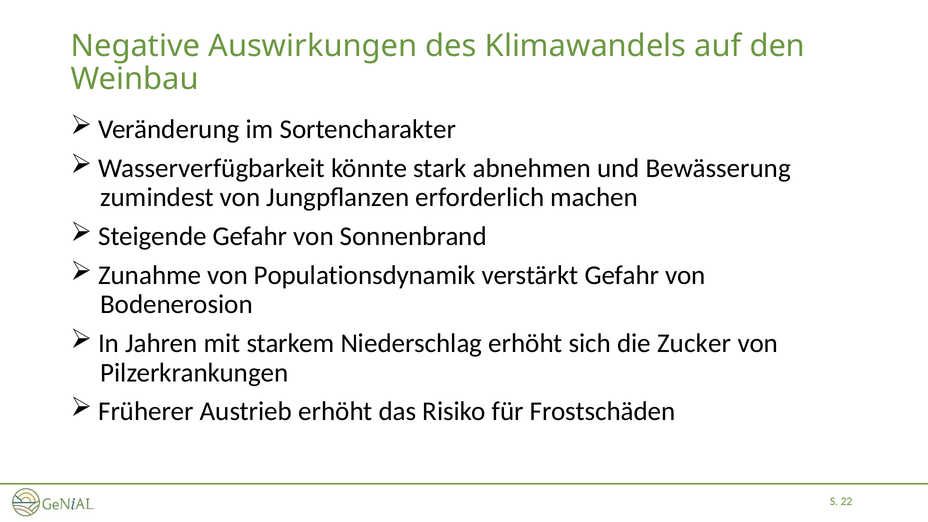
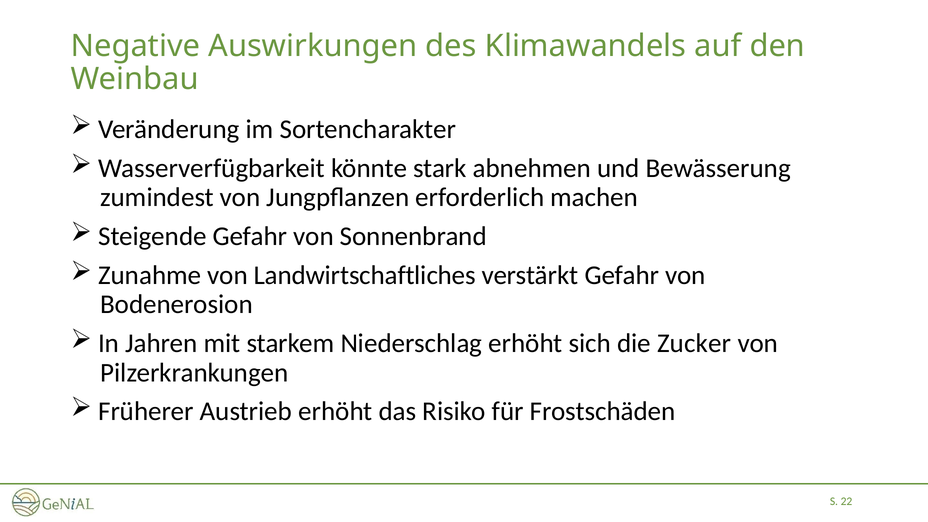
Populationsdynamik: Populationsdynamik -> Landwirtschaftliches (365, 275)
